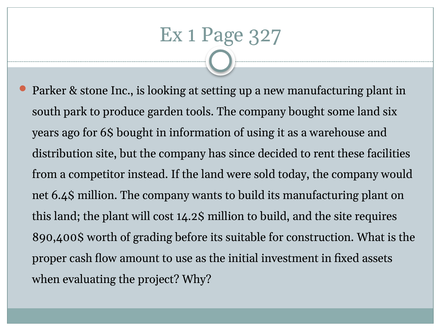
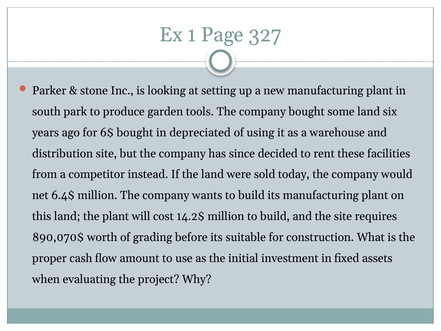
information: information -> depreciated (200, 132)
890,400$: 890,400$ -> 890,070$ (58, 237)
